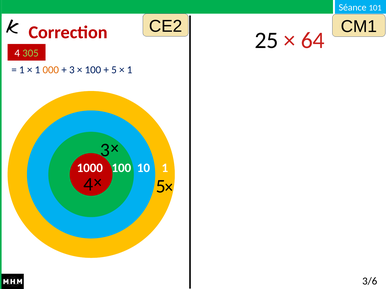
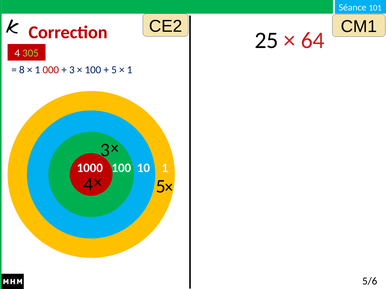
1: 1 -> 8 (22, 70)
000 colour: orange -> red (51, 70)
3/6: 3/6 -> 5/6 (370, 282)
